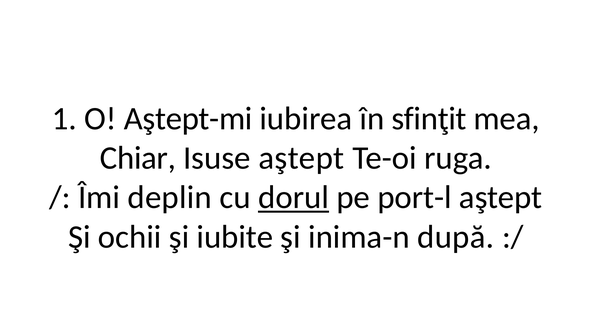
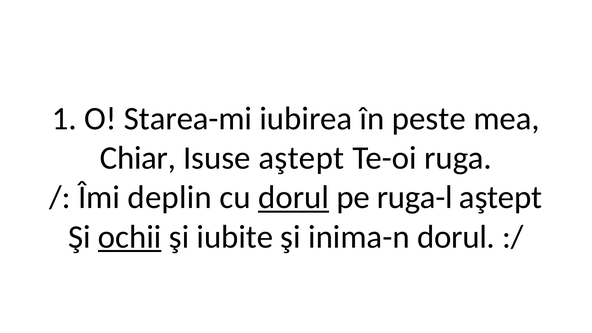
Aştept-mi: Aştept-mi -> Starea-mi (188, 119)
sfinţit: sfinţit -> peste (429, 119)
port-l: port-l -> ruga-l (415, 197)
ochii underline: none -> present (130, 237)
inima-n după: după -> dorul (456, 237)
